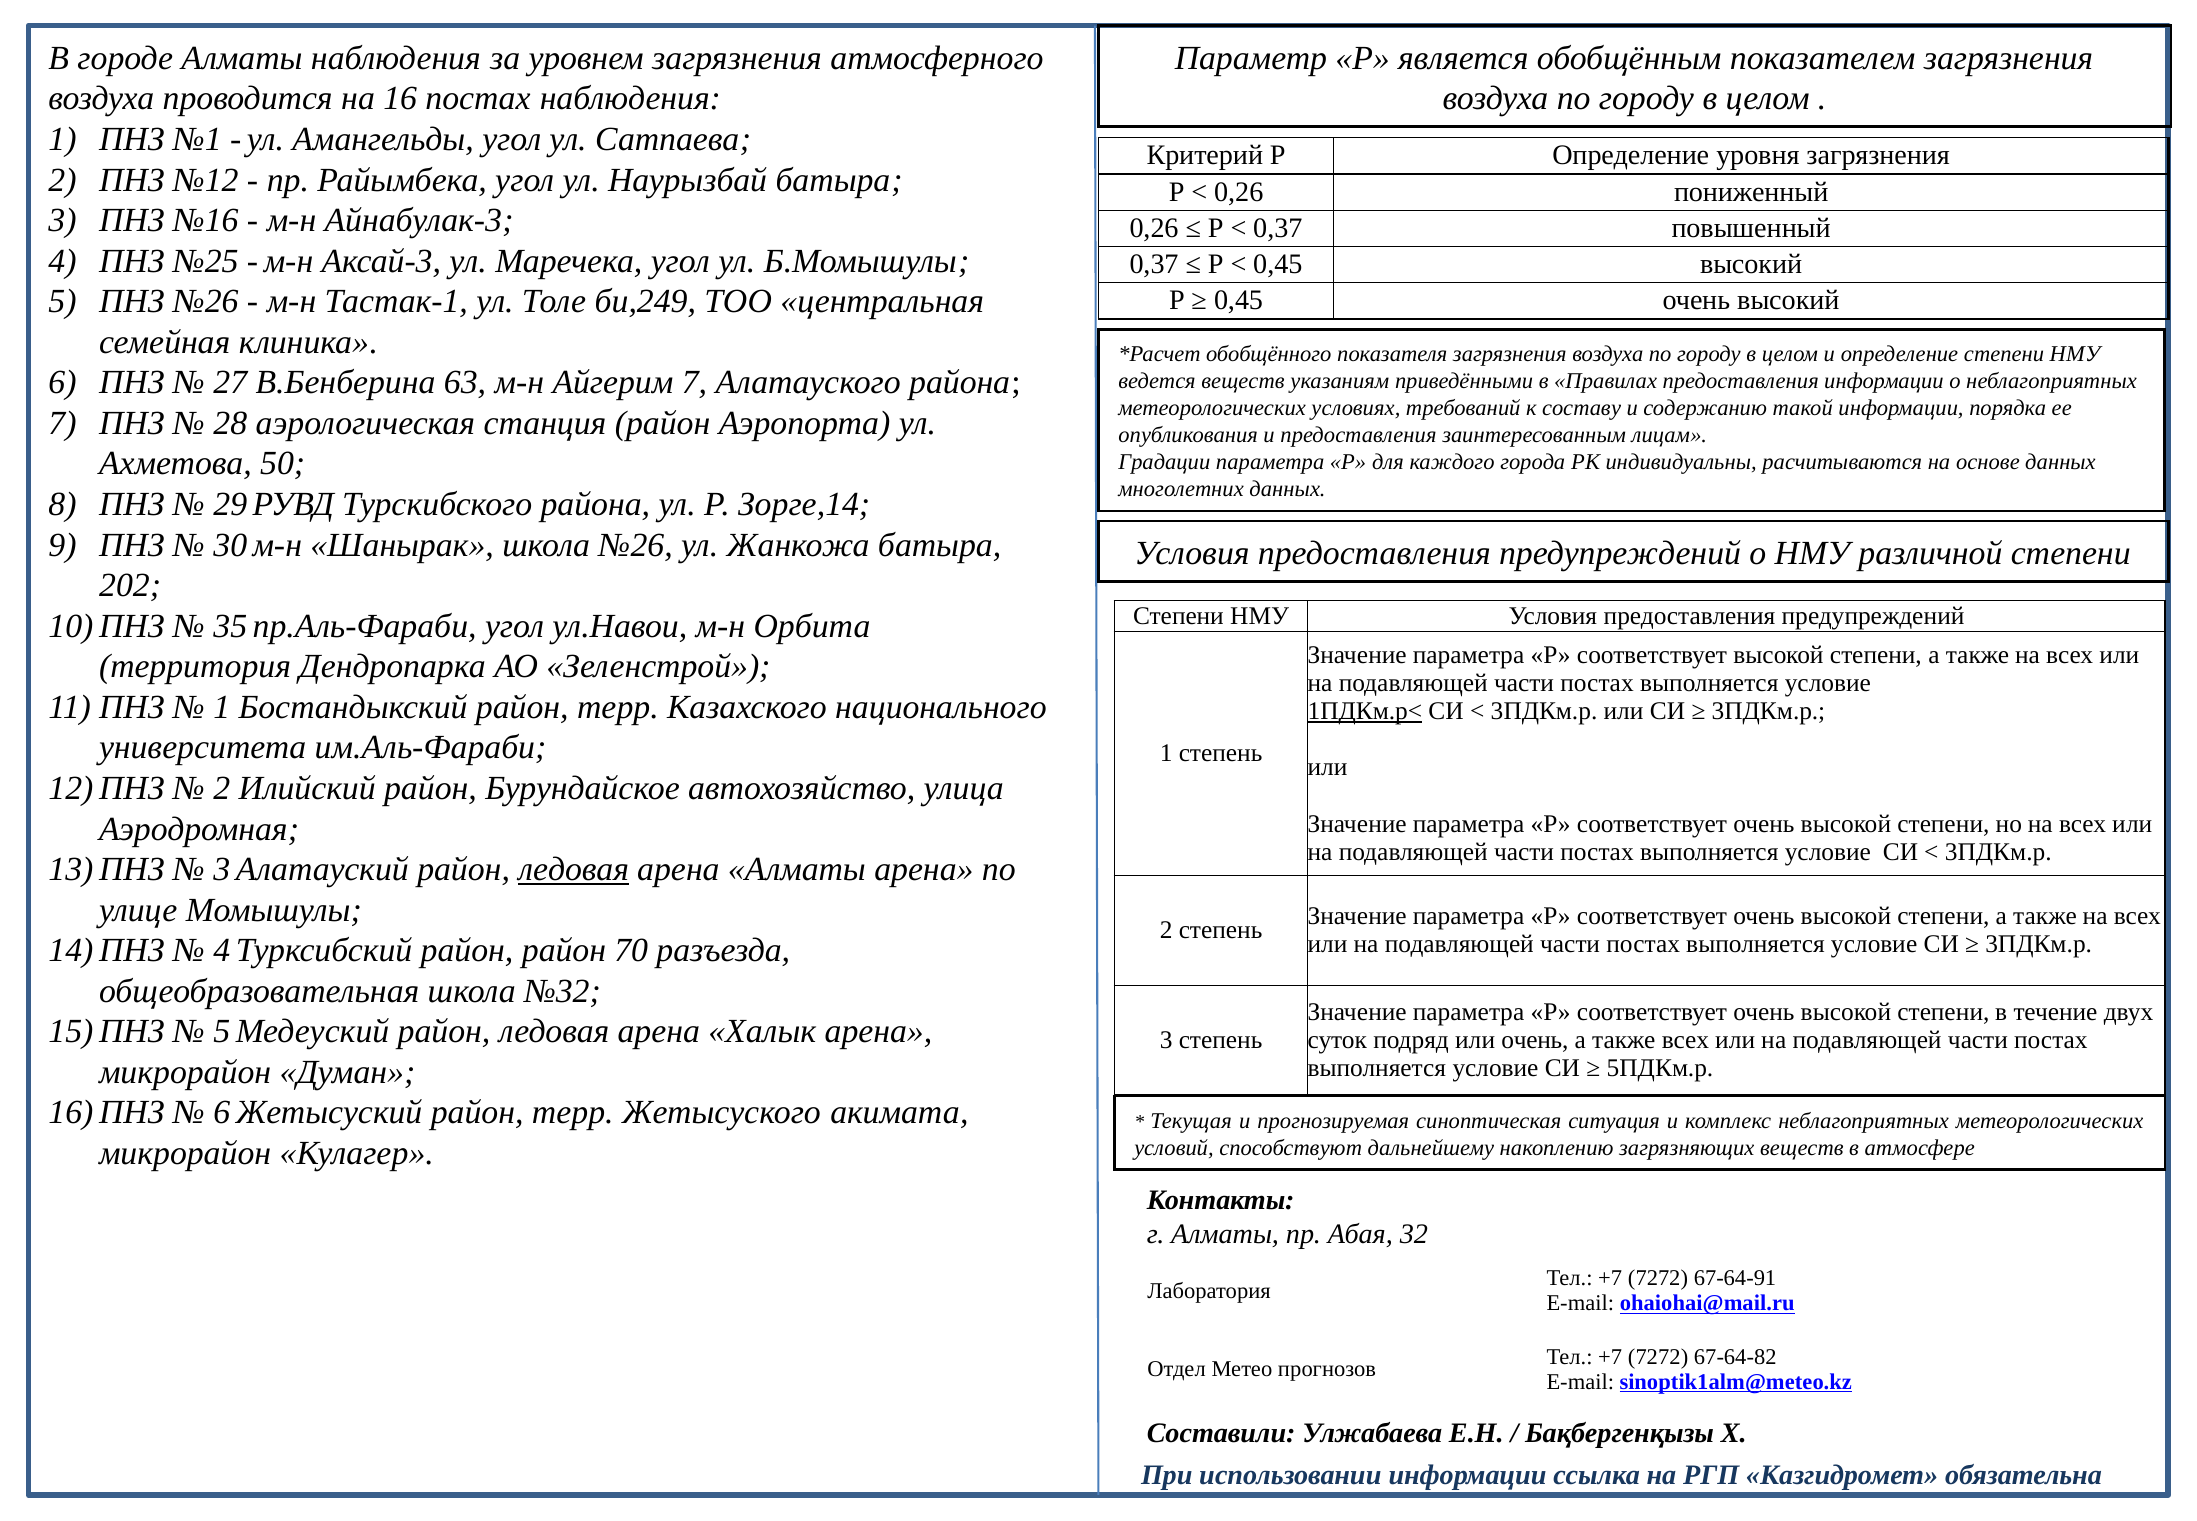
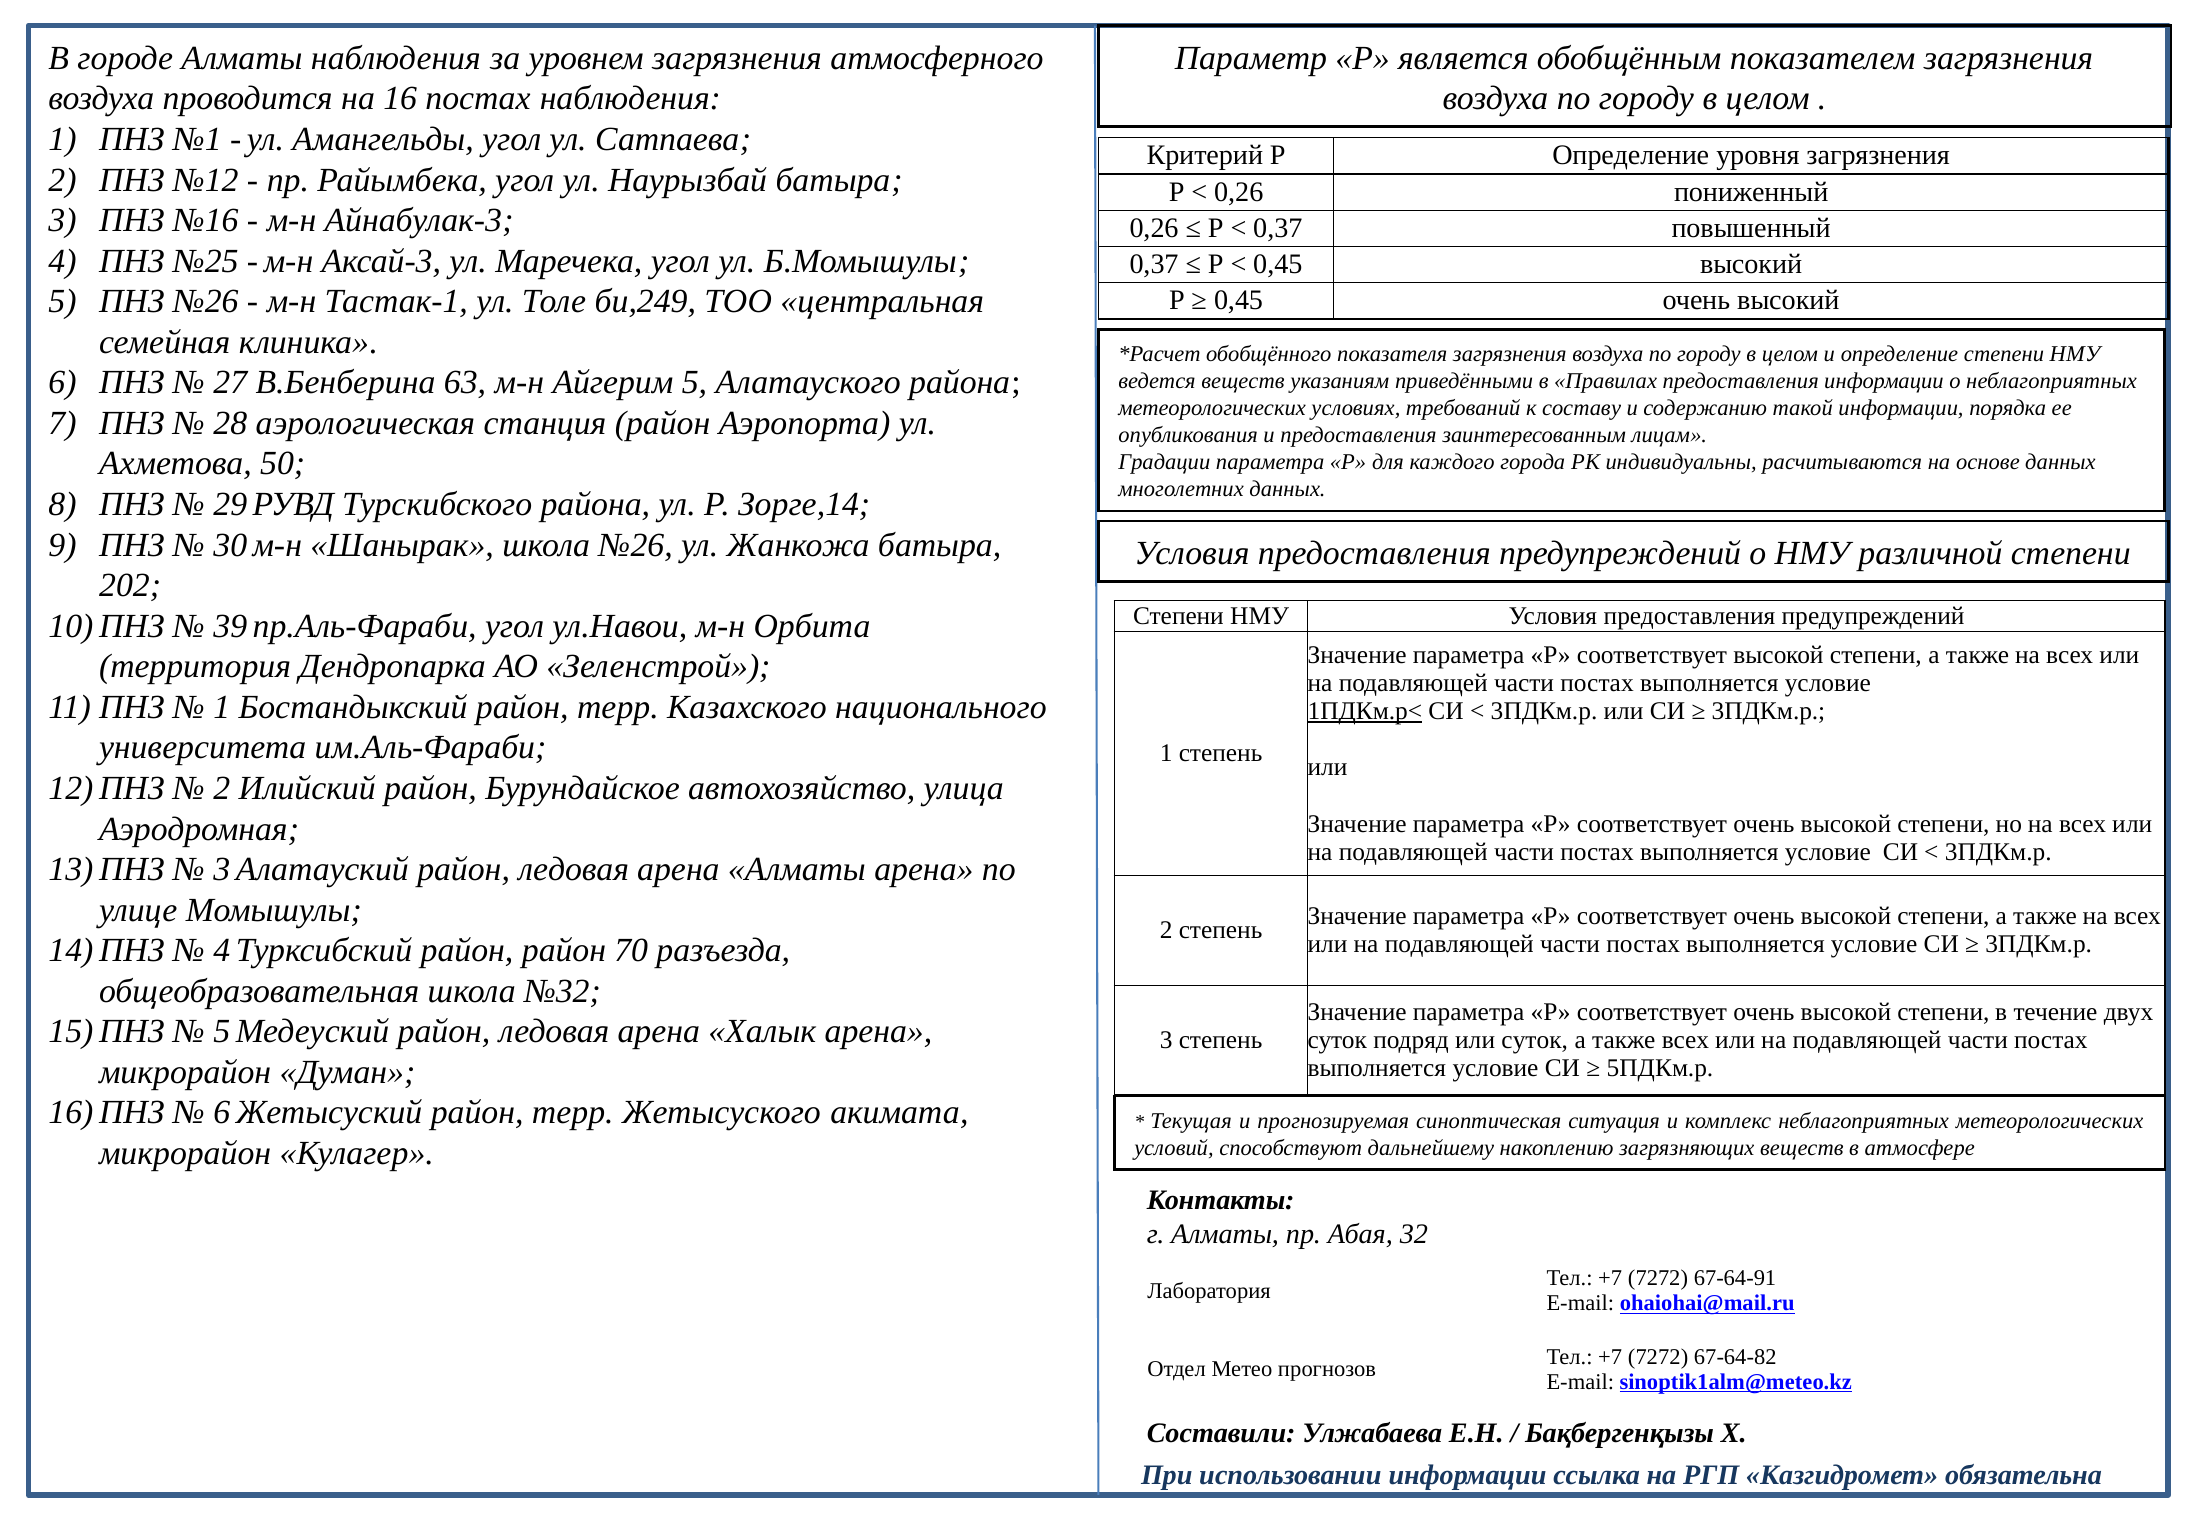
Айгерим 7: 7 -> 5 (694, 383)
35: 35 -> 39 (230, 626)
ледовая underline: present -> none (574, 869)
или очень: очень -> суток (1535, 1040)
